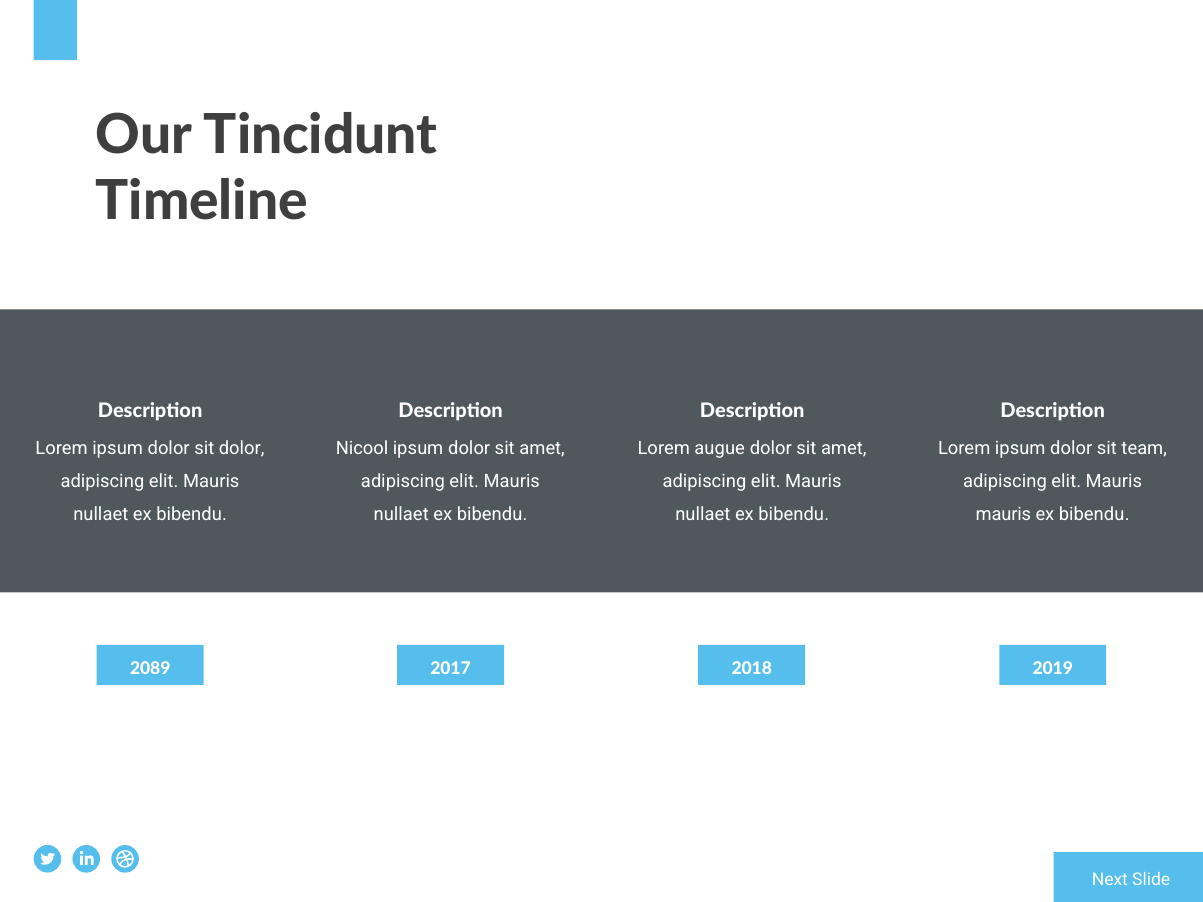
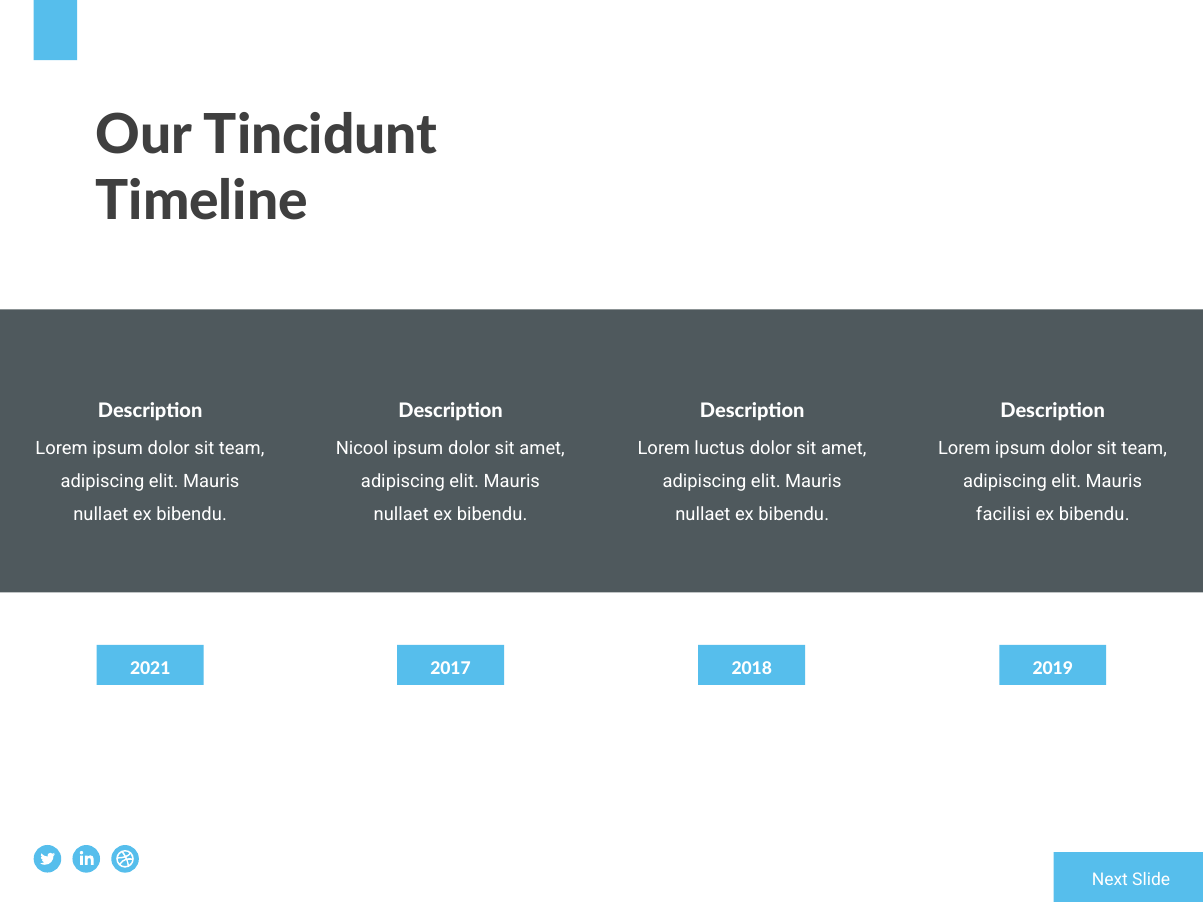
dolor: dolor -> team (242, 449)
augue: augue -> luctus (720, 449)
mauris: mauris -> facilisi (1003, 515)
2089: 2089 -> 2021 (150, 669)
